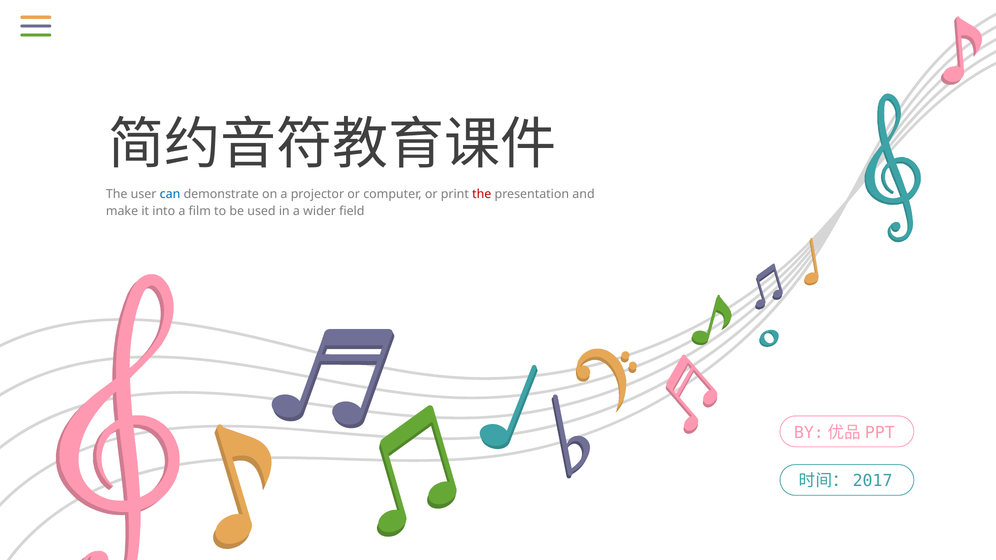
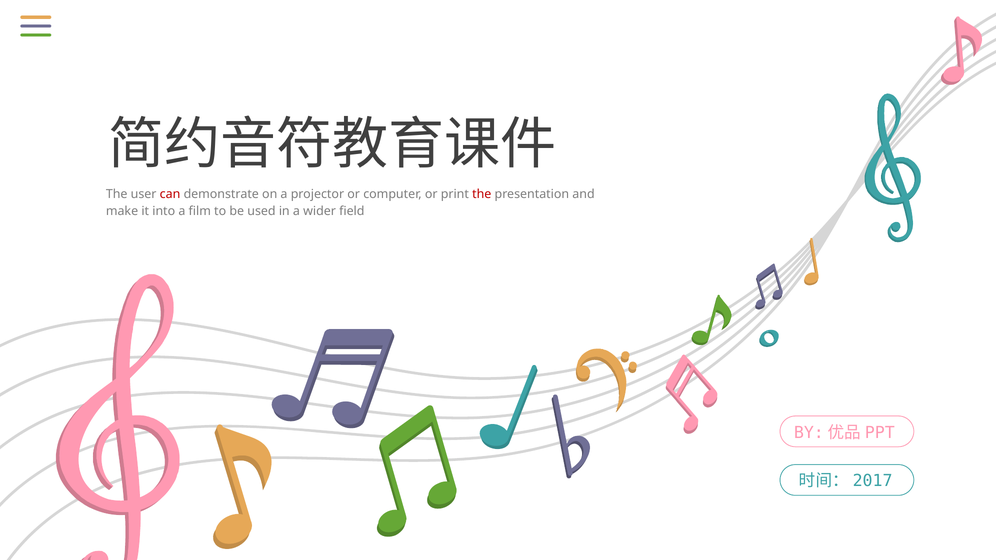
can colour: blue -> red (170, 194)
